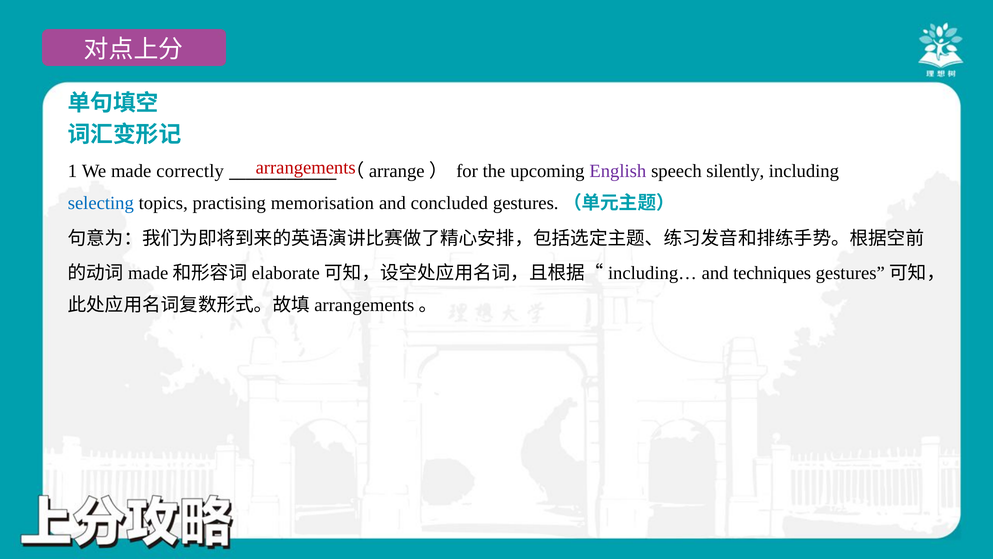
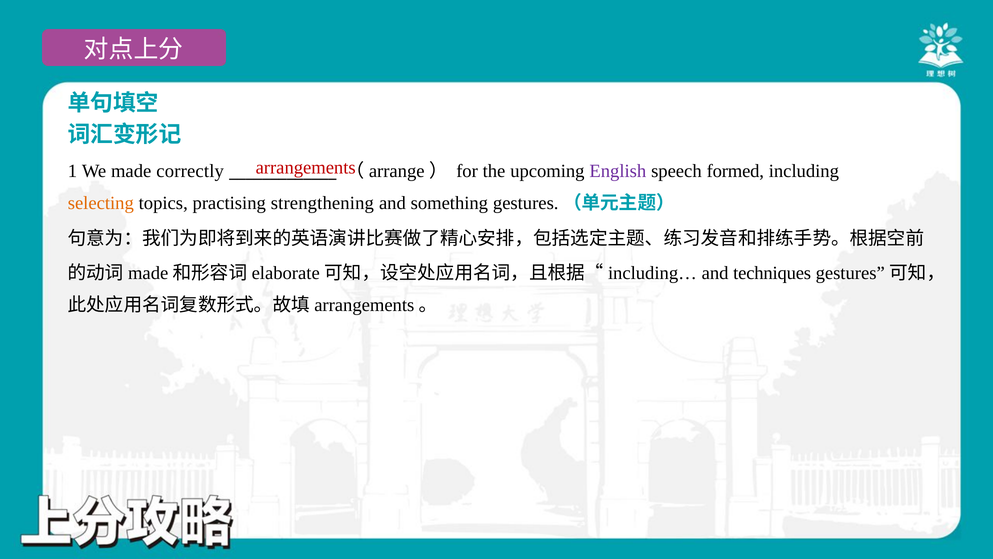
silently: silently -> formed (735, 171)
selecting colour: blue -> orange (101, 203)
memorisation: memorisation -> strengthening (322, 203)
concluded: concluded -> something (449, 203)
